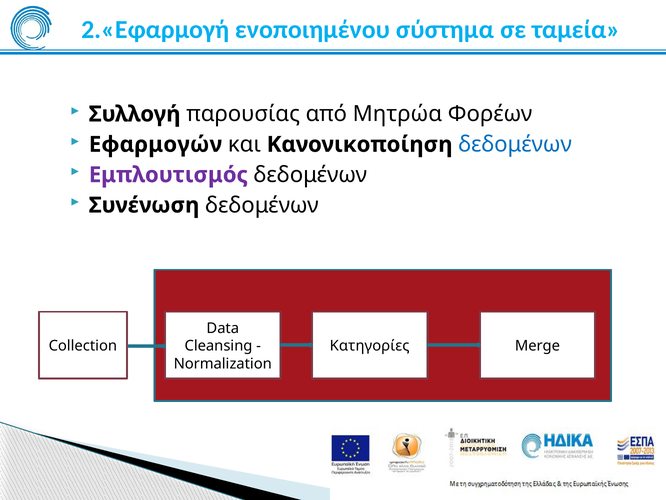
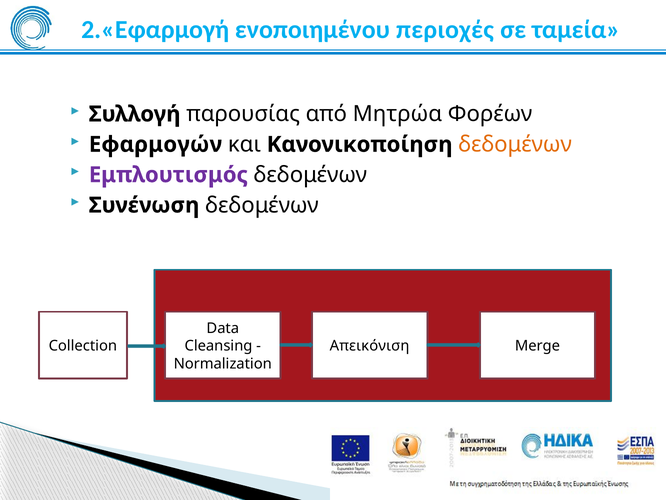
σύστημα: σύστημα -> περιοχές (445, 30)
δεδομένων colour: blue -> orange (515, 144)
Κατηγορίες: Κατηγορίες -> Απεικόνιση (370, 346)
